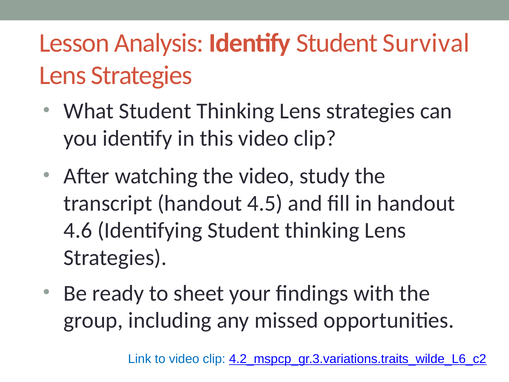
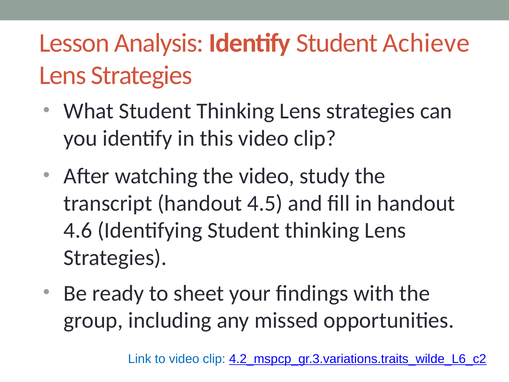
Survival: Survival -> Achieve (426, 43)
